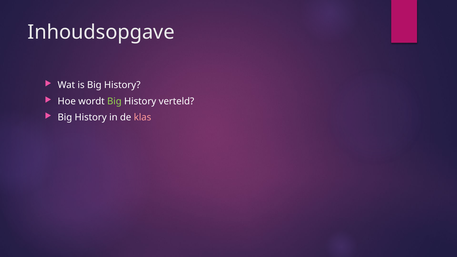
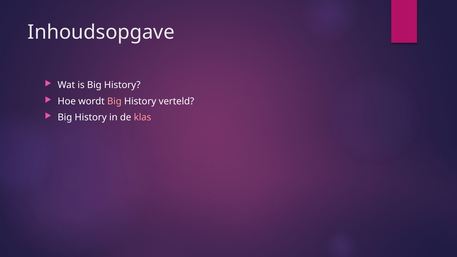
Big colour: light green -> pink (114, 101)
